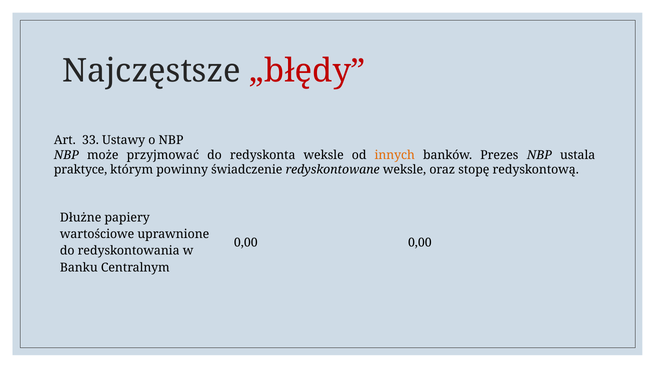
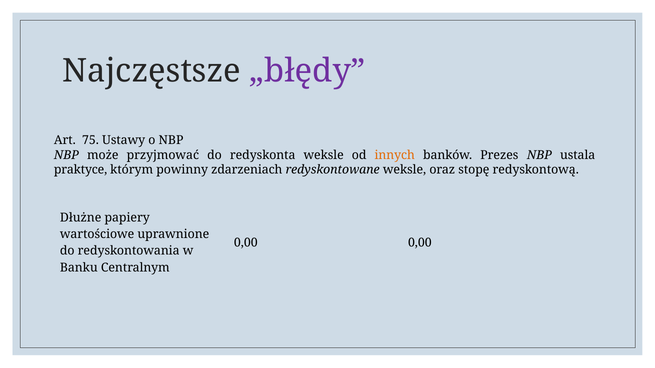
„błędy colour: red -> purple (308, 71)
33: 33 -> 75 (90, 141)
świadczenie: świadczenie -> zdarzeniach (247, 170)
